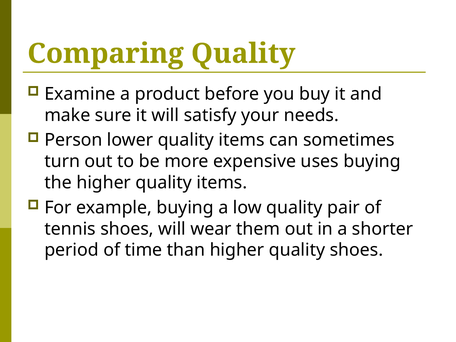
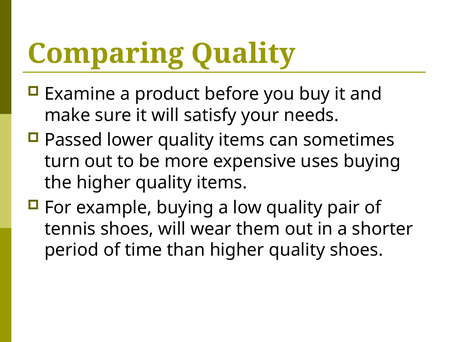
Person: Person -> Passed (73, 140)
